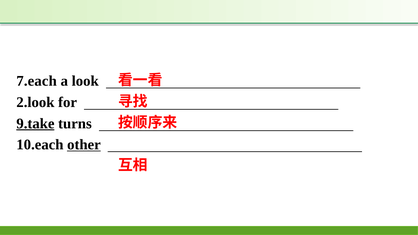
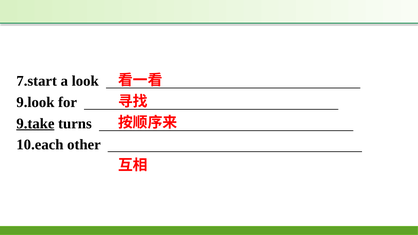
7.each: 7.each -> 7.start (37, 81)
2.look: 2.look -> 9.look (35, 102)
other underline: present -> none (84, 145)
